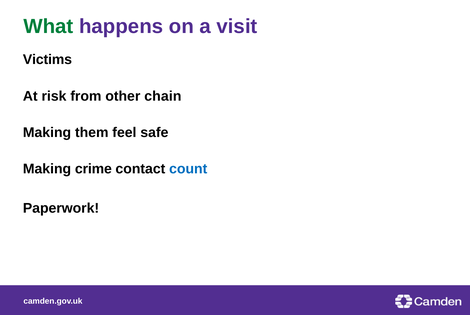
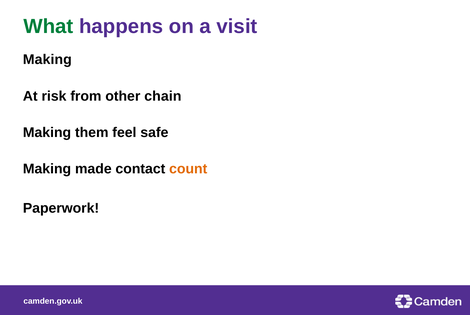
Victims: Victims -> Making (47, 60)
crime: crime -> made (93, 169)
count colour: blue -> orange (188, 169)
